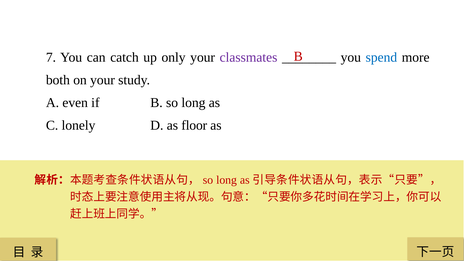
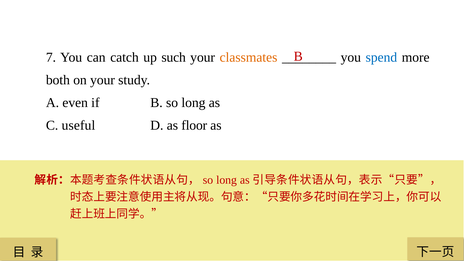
only: only -> such (174, 57)
classmates colour: purple -> orange (249, 57)
lonely: lonely -> useful (78, 125)
